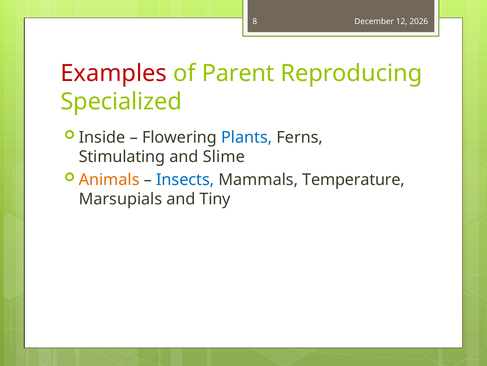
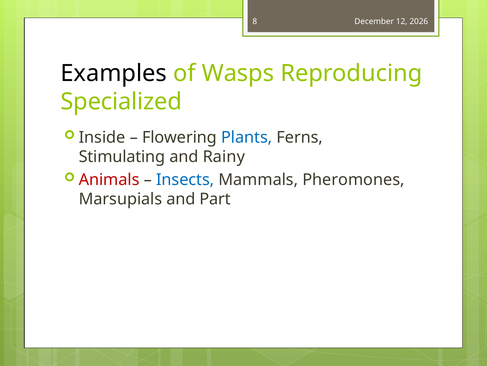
Examples colour: red -> black (114, 73)
Parent: Parent -> Wasps (238, 73)
Slime: Slime -> Rainy (224, 157)
Animals colour: orange -> red (109, 179)
Temperature: Temperature -> Pheromones (353, 179)
Tiny: Tiny -> Part (215, 199)
